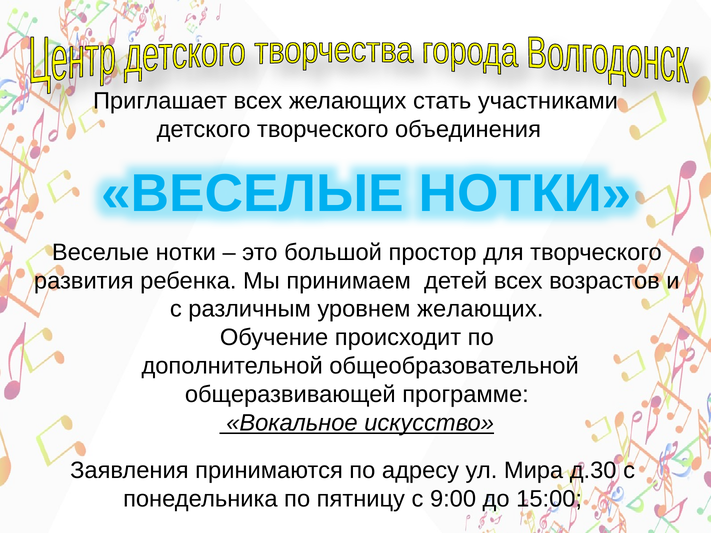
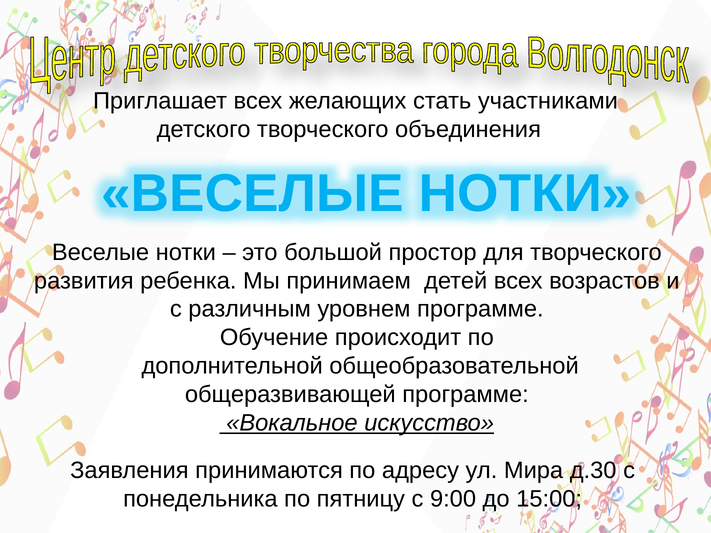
уровнем желающих: желающих -> программе (480, 309)
